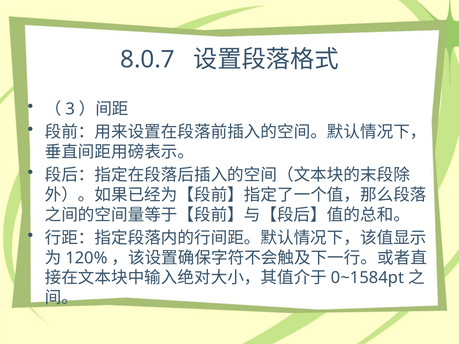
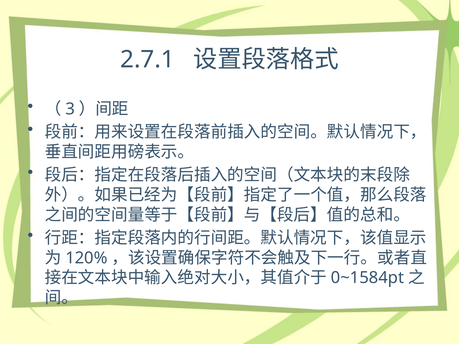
8.0.7: 8.0.7 -> 2.7.1 (148, 59)
